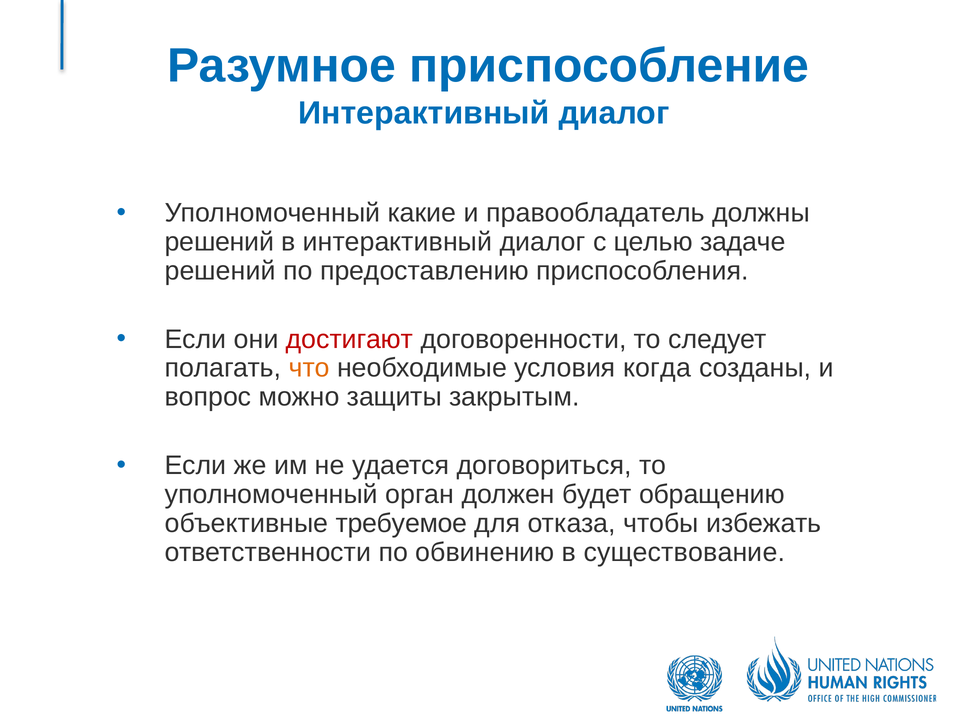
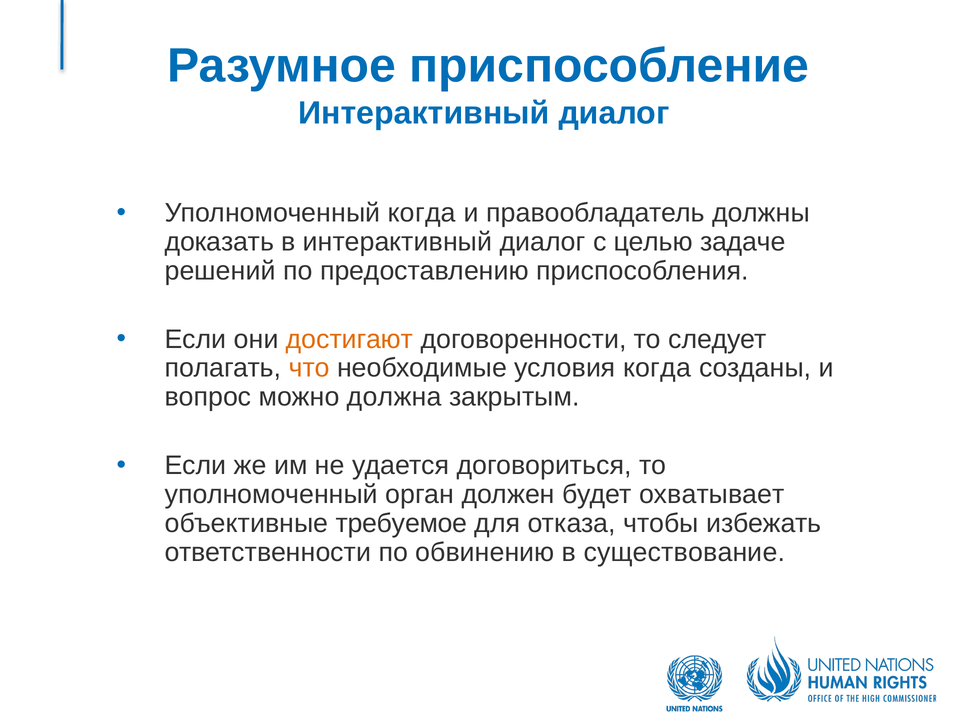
Уполномоченный какие: какие -> когда (422, 213)
решений: решений -> доказать (219, 242)
достигают colour: red -> orange (350, 339)
защиты: защиты -> должна (394, 397)
обращению: обращению -> охватывает (712, 495)
